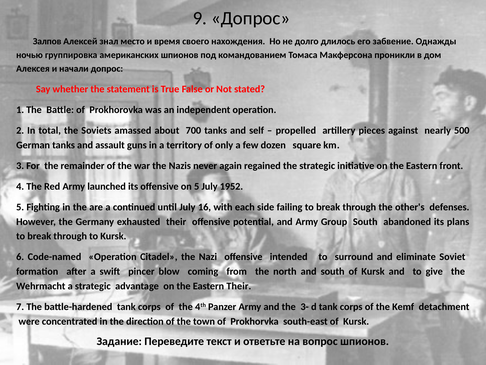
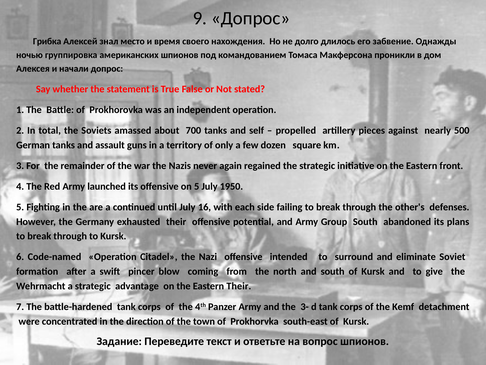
Залпов: Залпов -> Грибка (47, 41)
1952: 1952 -> 1950 (231, 186)
